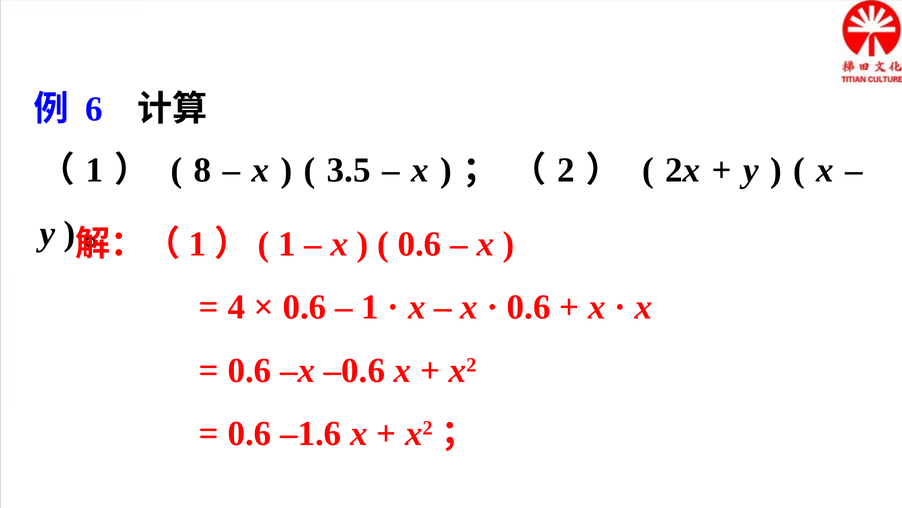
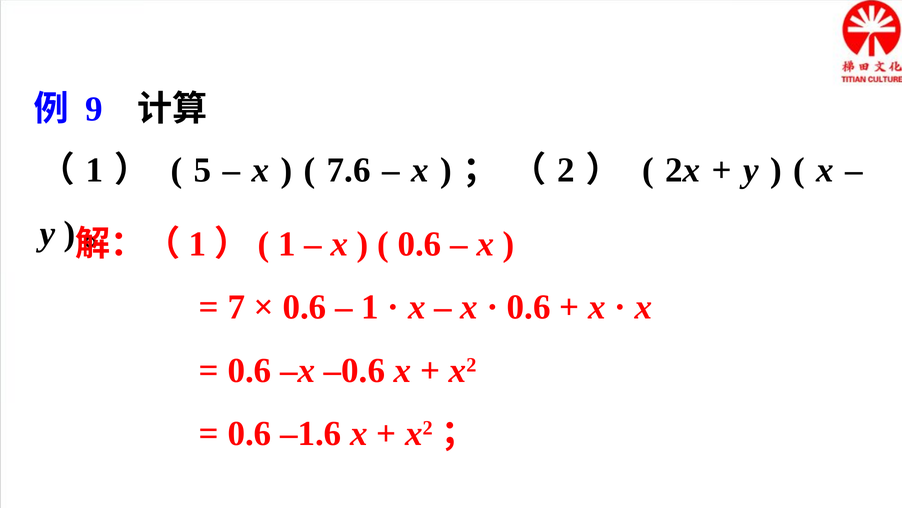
6: 6 -> 9 (94, 109)
8: 8 -> 5 (203, 170)
3.5: 3.5 -> 7.6 (349, 170)
4: 4 -> 7 (236, 307)
